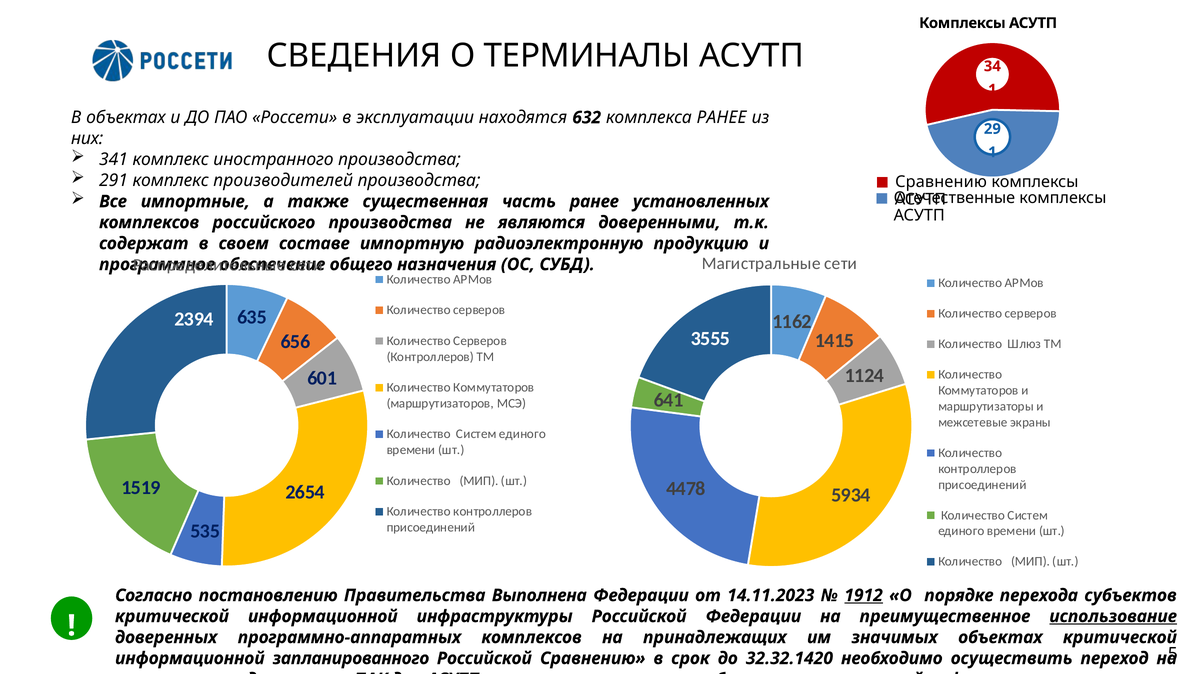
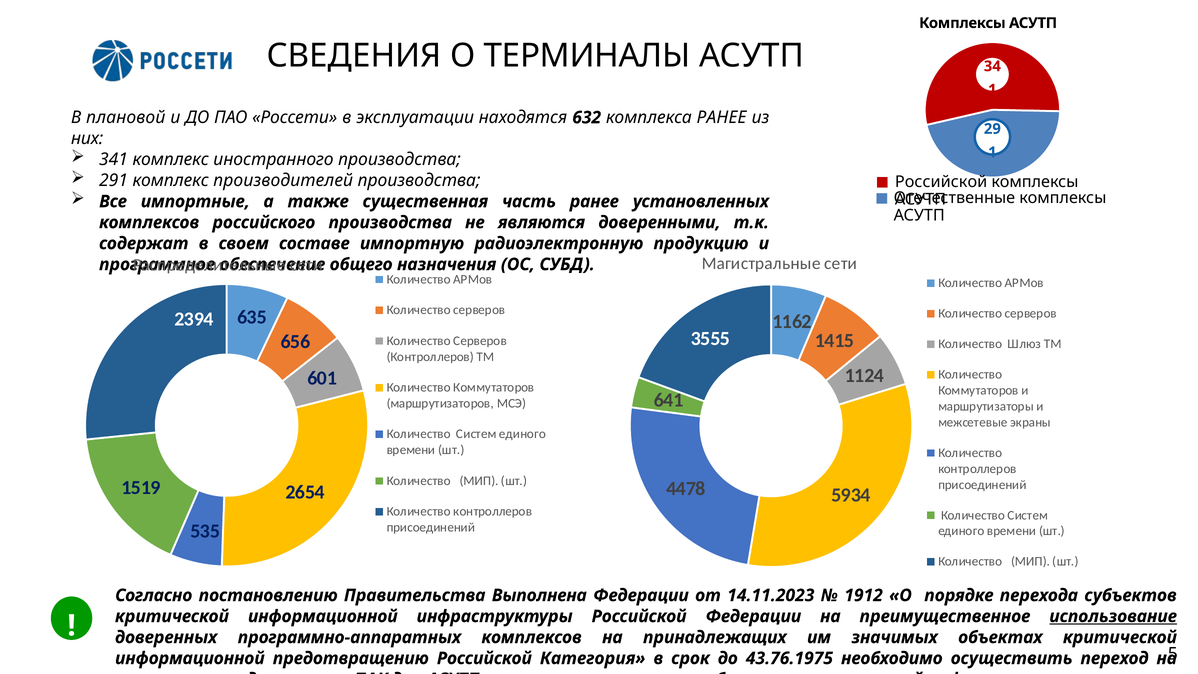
В объектах: объектах -> плановой (126, 118)
Сравнению: Сравнению -> Российской (941, 182)
1912 underline: present -> none (864, 595)
запланированного: запланированного -> предотвращению (351, 658)
Российской Сравнению: Сравнению -> Категория (593, 658)
32.32.1420: 32.32.1420 -> 43.76.1975 (789, 658)
